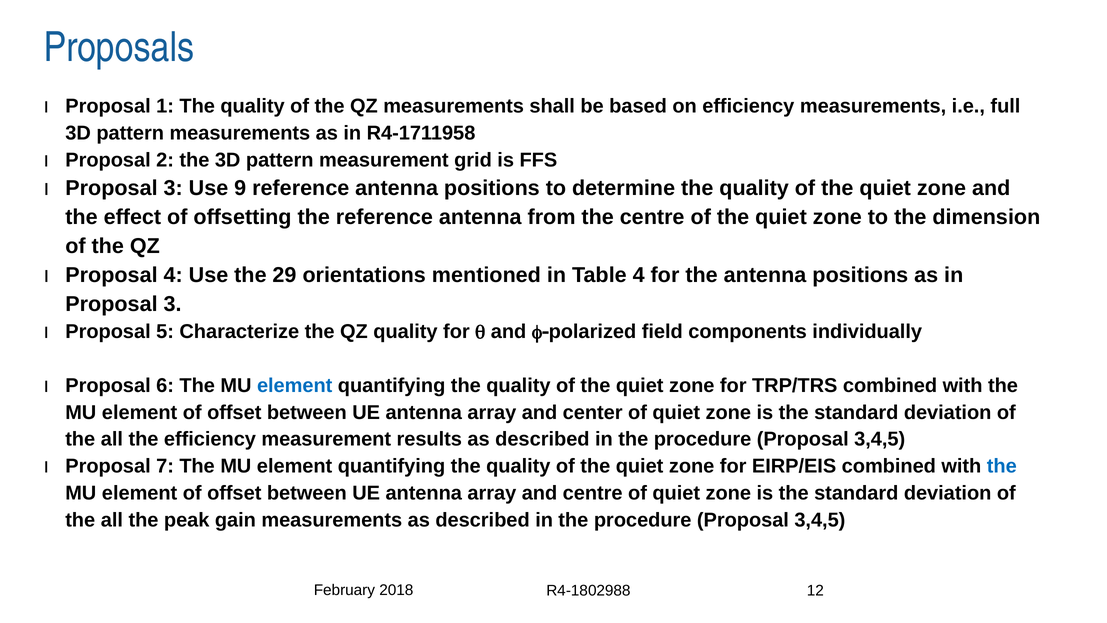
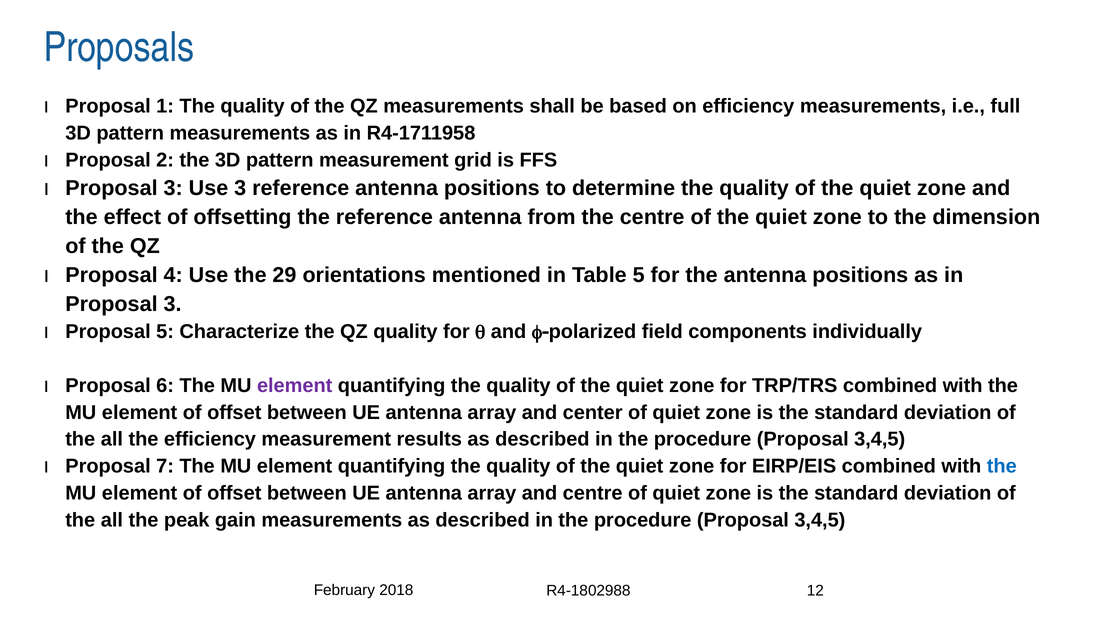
Use 9: 9 -> 3 (240, 188)
Table 4: 4 -> 5 (639, 275)
element colour: blue -> purple (295, 385)
